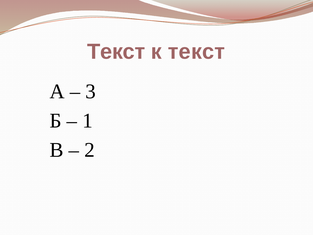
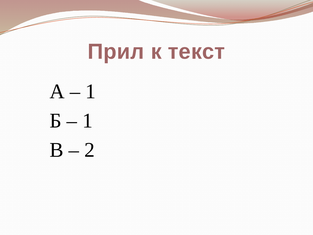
Текст: Текст -> Прил (116, 52)
3: 3 -> 1 (91, 91)
